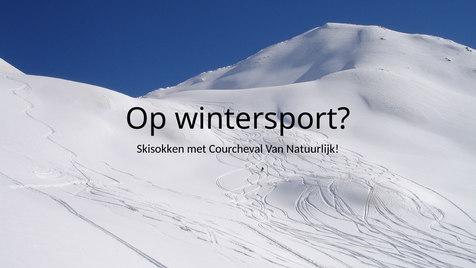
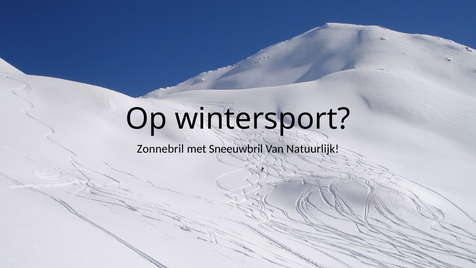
Skisokken: Skisokken -> Zonnebril (160, 149)
Courcheval: Courcheval -> Sneeuwbril (236, 149)
